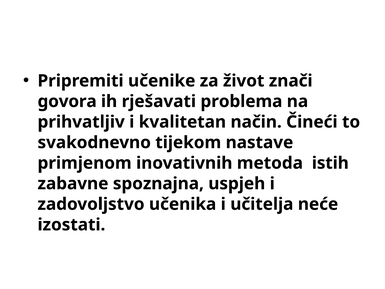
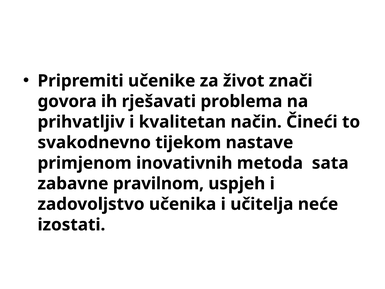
istih: istih -> sata (330, 163)
spoznajna: spoznajna -> pravilnom (158, 183)
